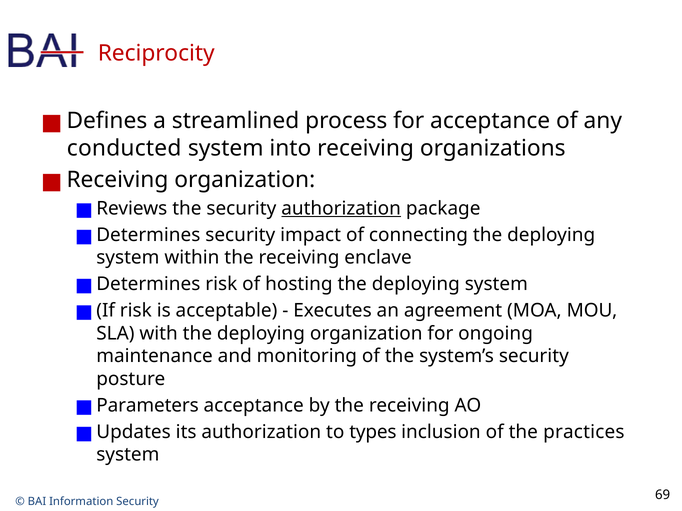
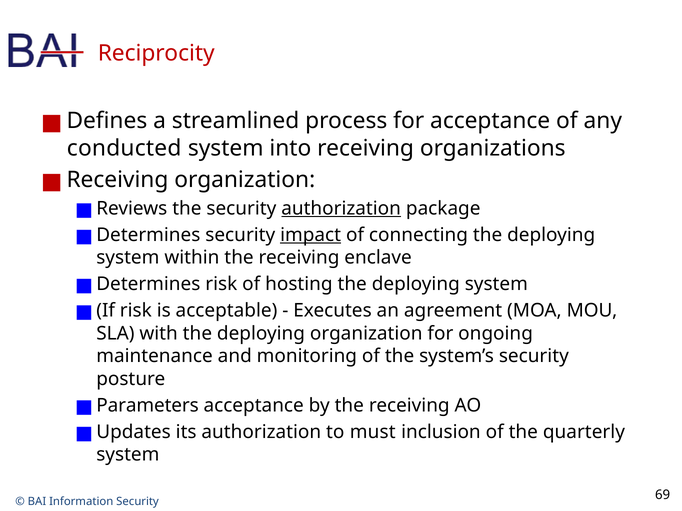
impact underline: none -> present (311, 235)
types: types -> must (373, 432)
practices: practices -> quarterly (584, 432)
